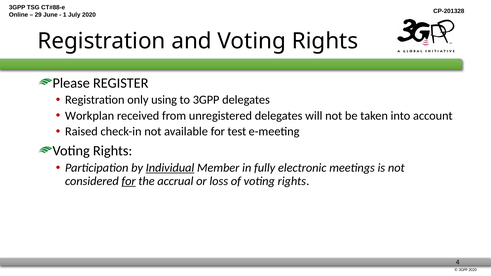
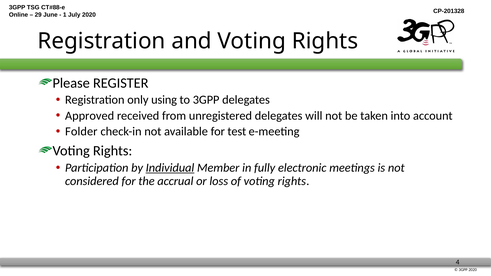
Workplan: Workplan -> Approved (90, 116)
Raised: Raised -> Folder (81, 132)
for underline: present -> none (129, 181)
